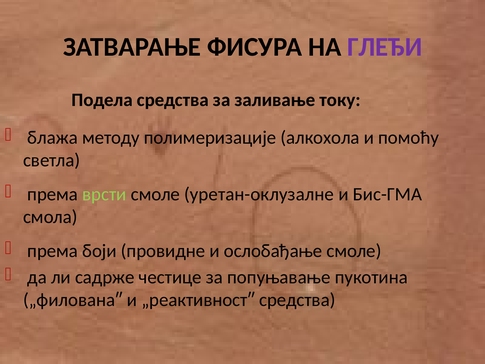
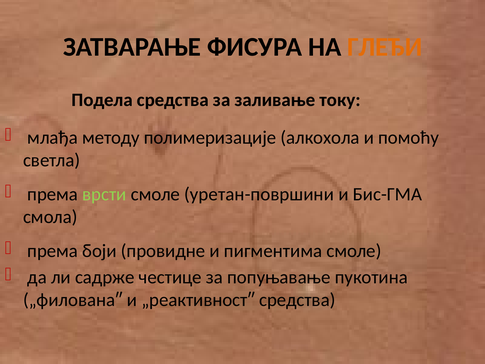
ГЛЕЂИ colour: purple -> orange (385, 47)
блажа: блажа -> млађа (53, 138)
уретан-оклузалне: уретан-оклузалне -> уретан-површини (259, 194)
ослобађање: ослобађање -> пигментима (273, 251)
